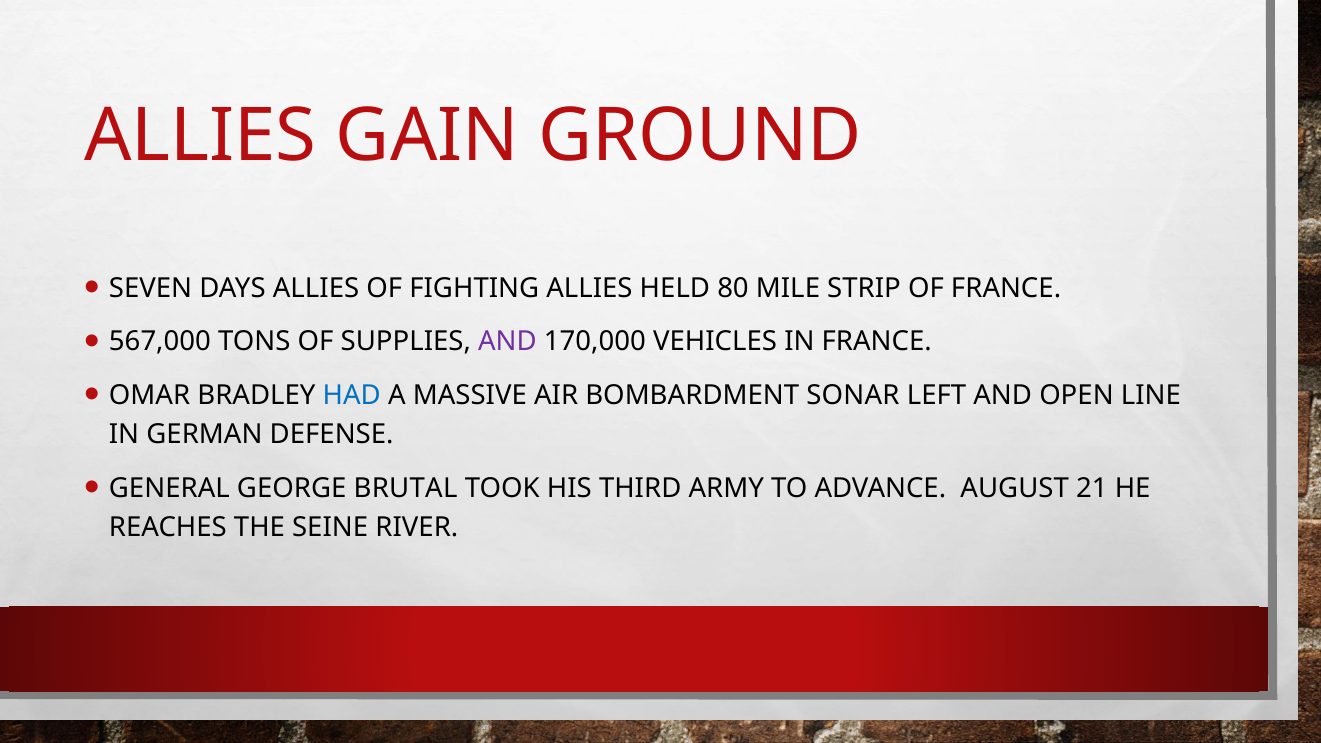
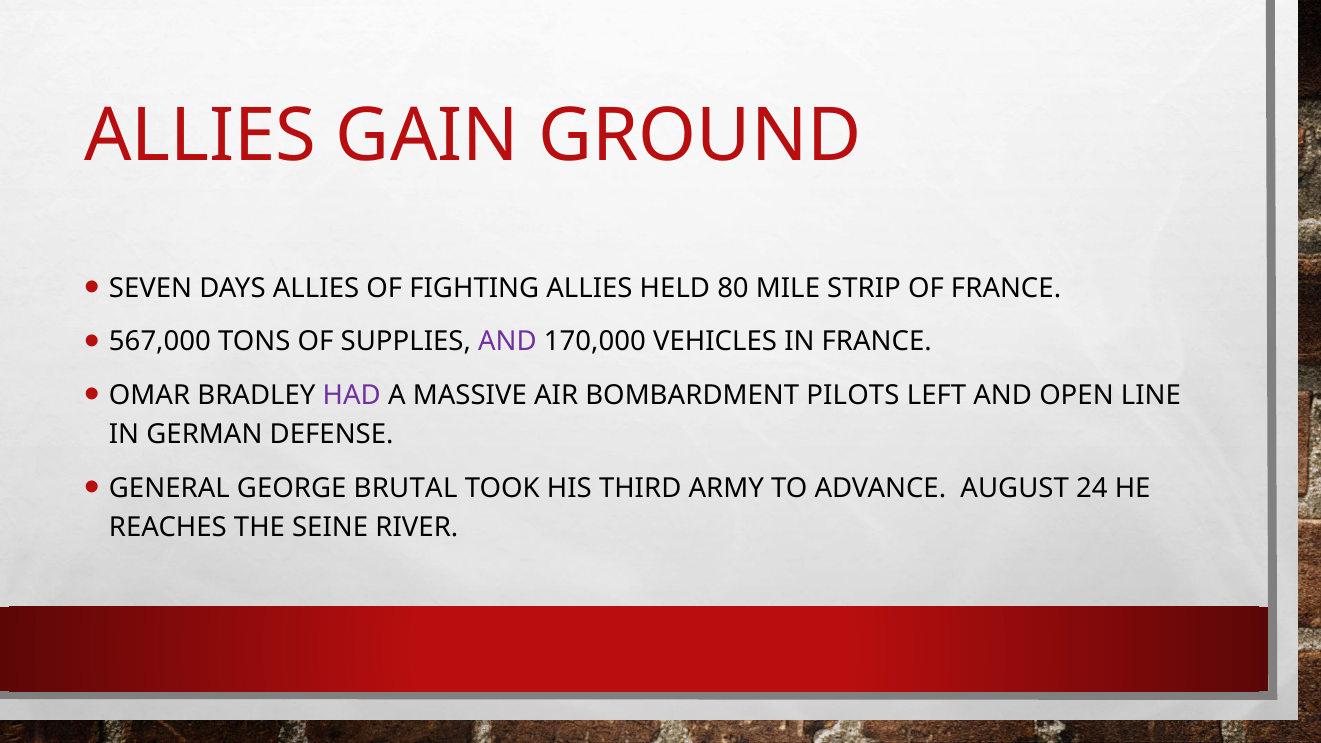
HAD colour: blue -> purple (352, 395)
SONAR: SONAR -> PILOTS (853, 395)
21: 21 -> 24 (1092, 488)
